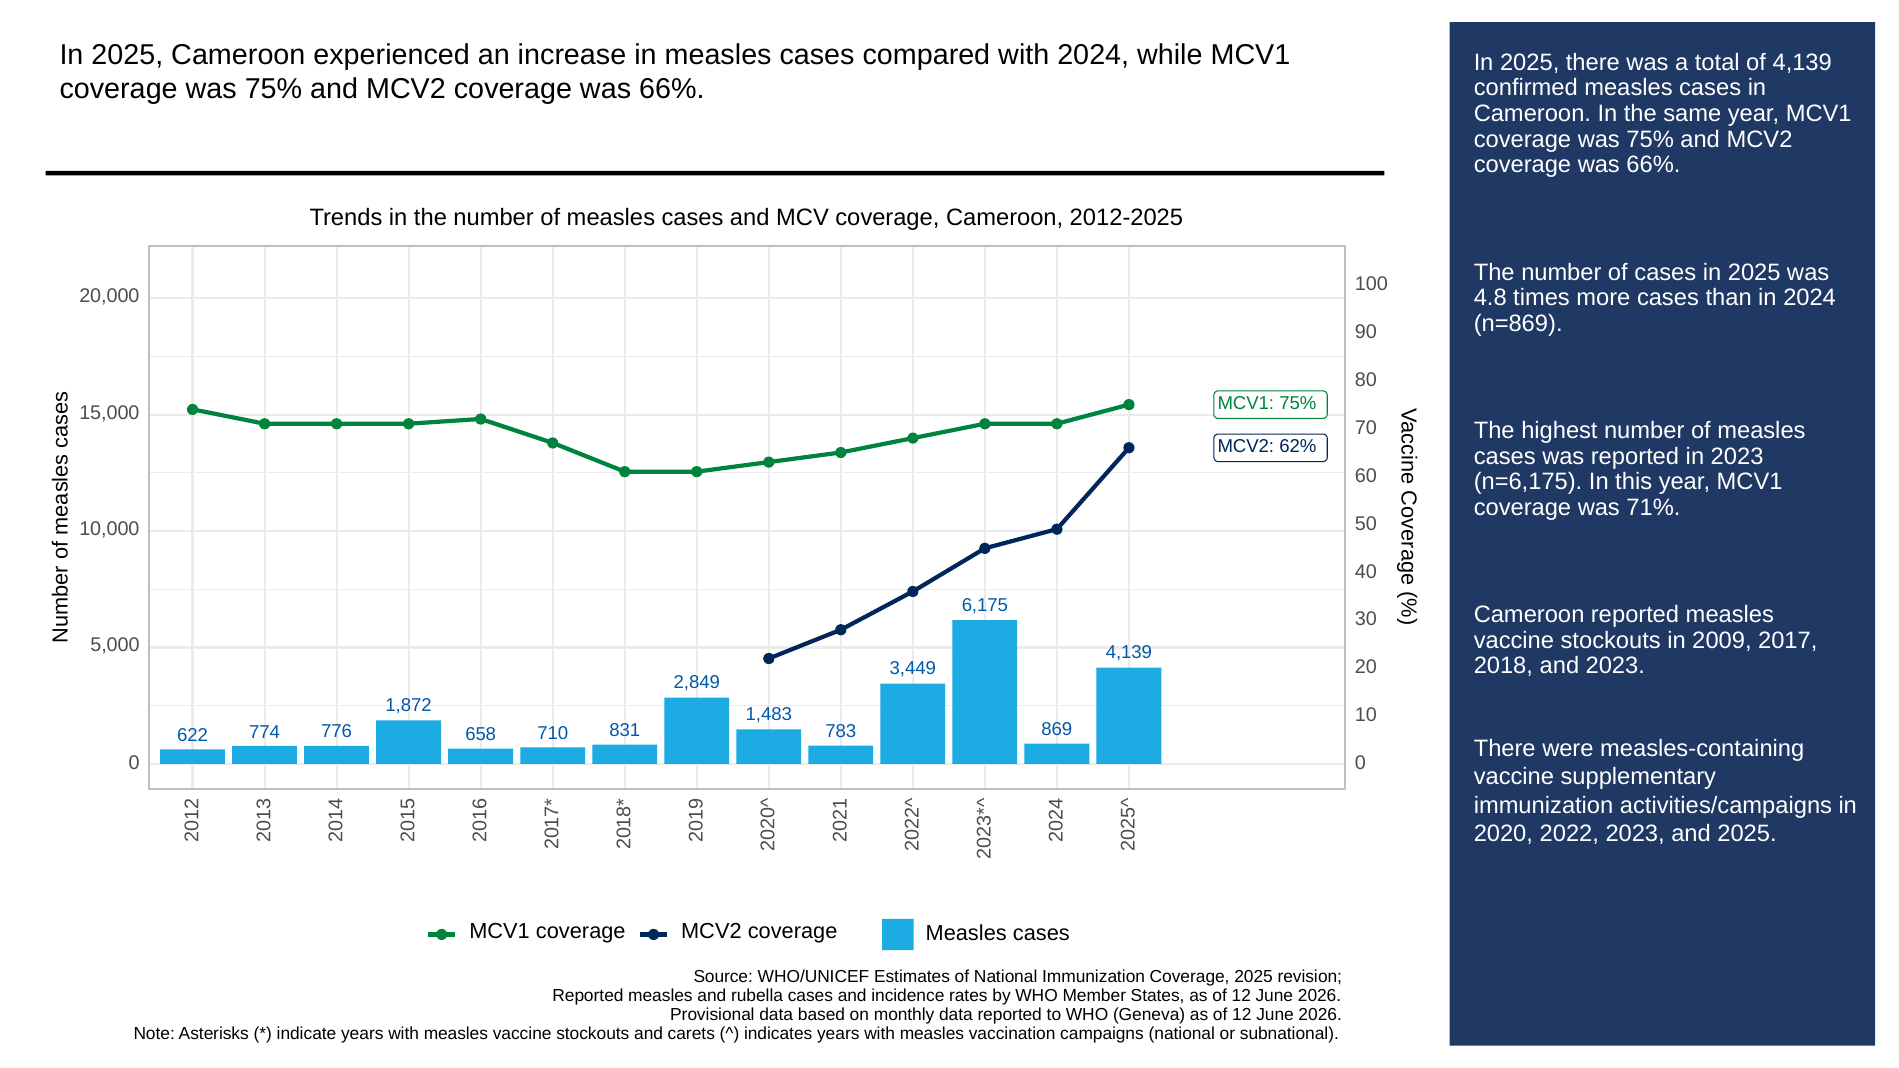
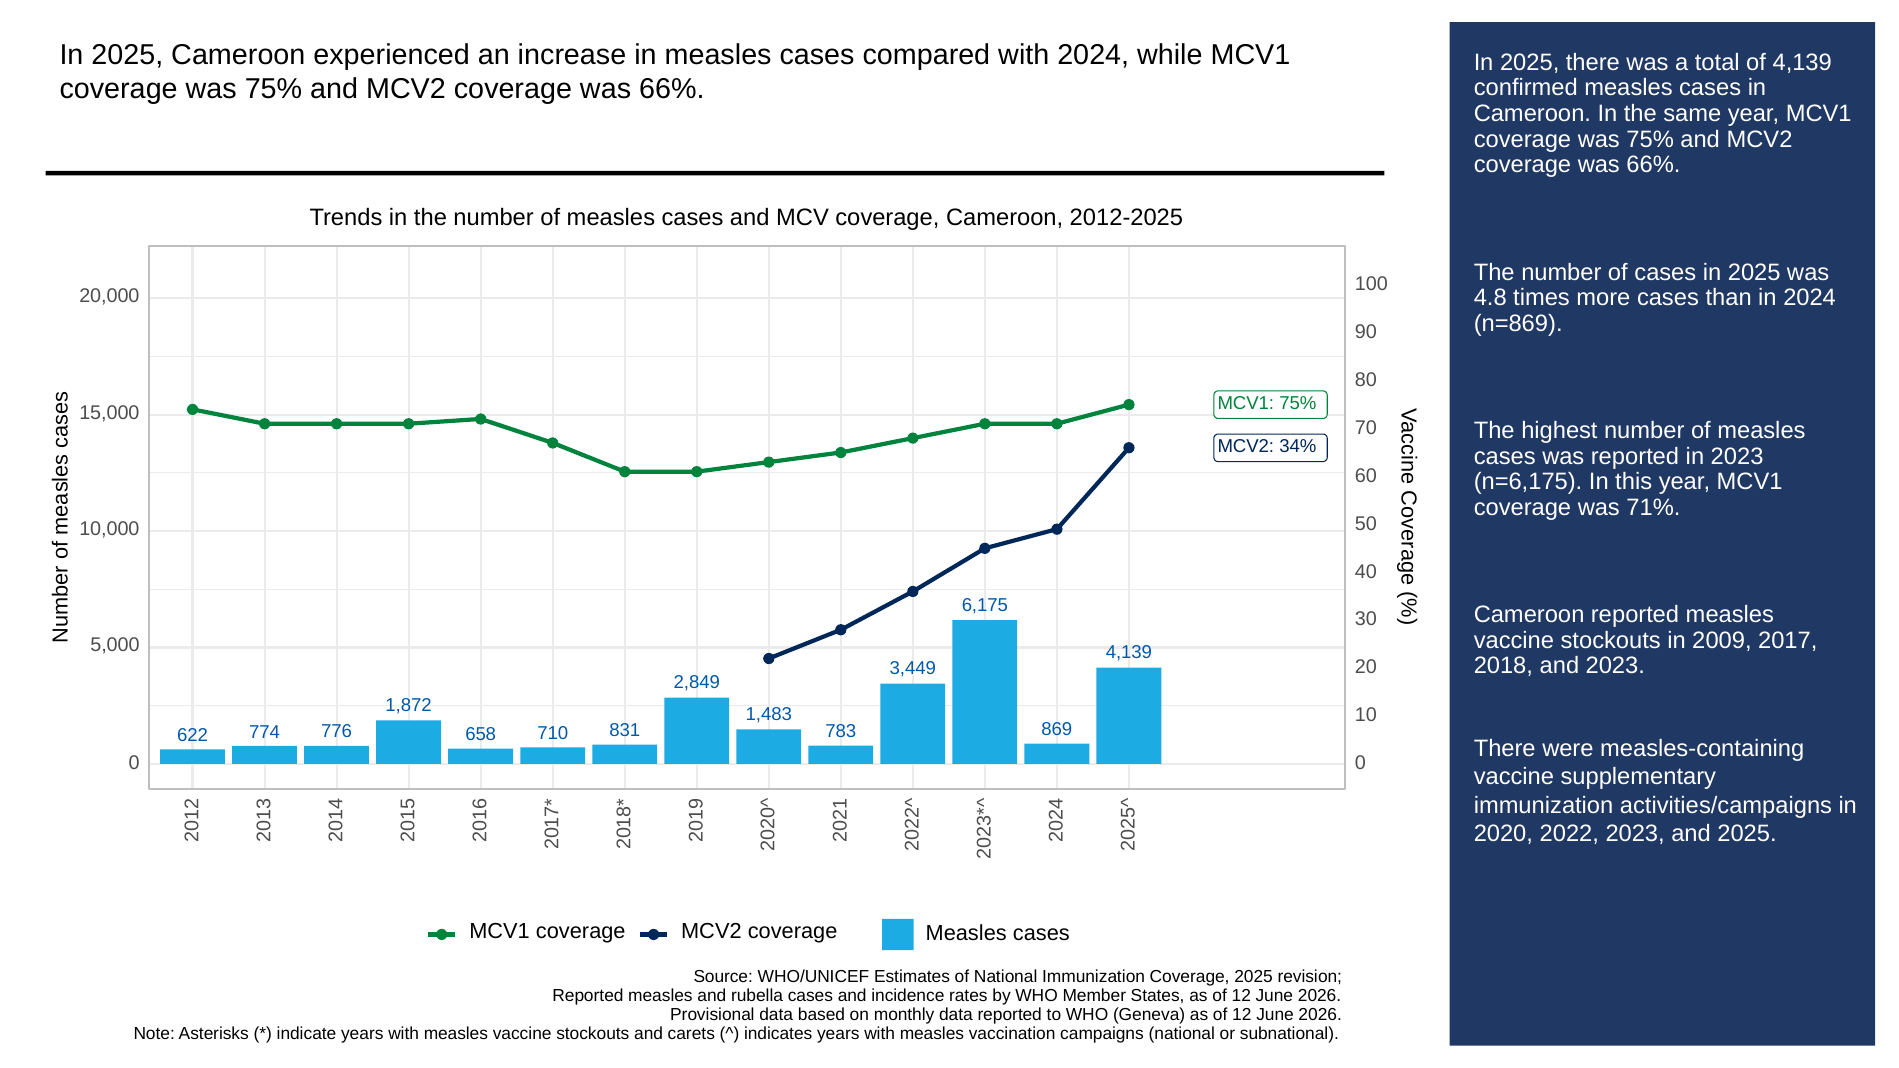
62%: 62% -> 34% (1298, 447)
